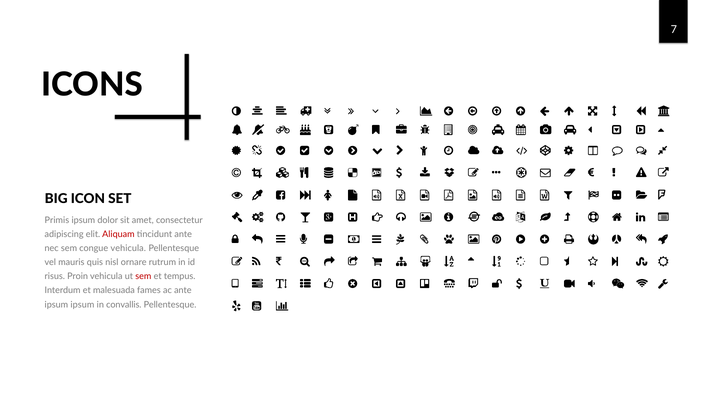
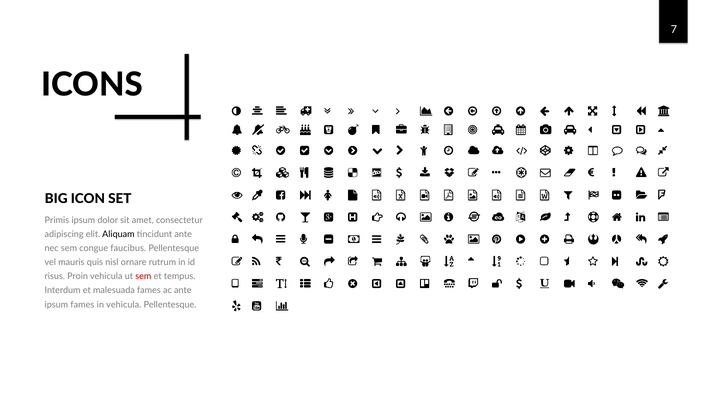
Aliquam colour: red -> black (118, 234)
congue vehicula: vehicula -> faucibus (128, 248)
ipsum ipsum: ipsum -> fames (82, 304)
in convallis: convallis -> vehicula (124, 304)
